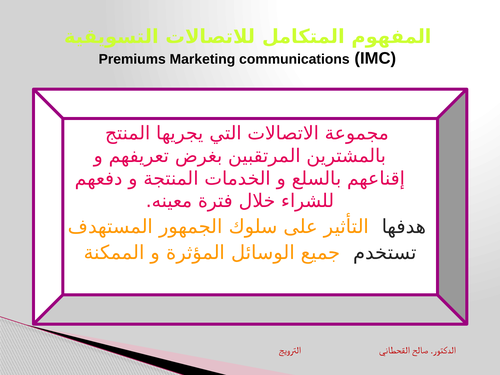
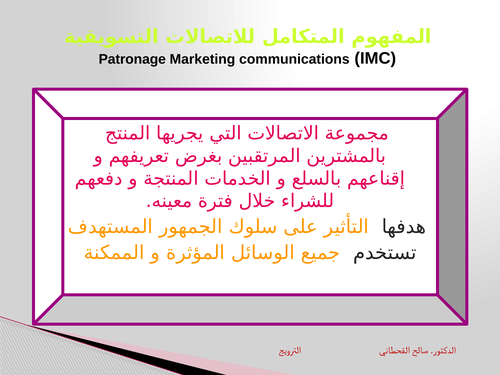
Premiums: Premiums -> Patronage (132, 59)
